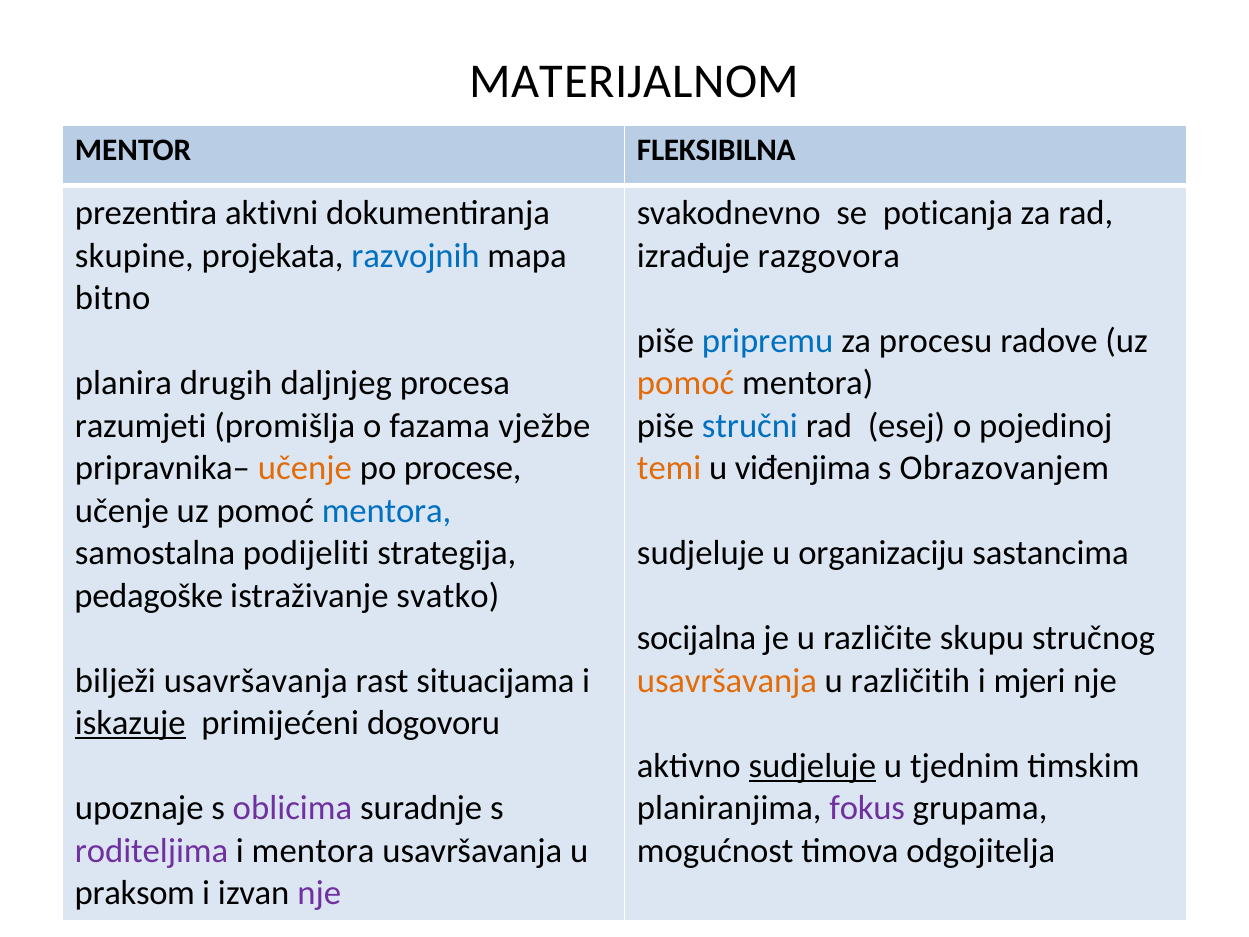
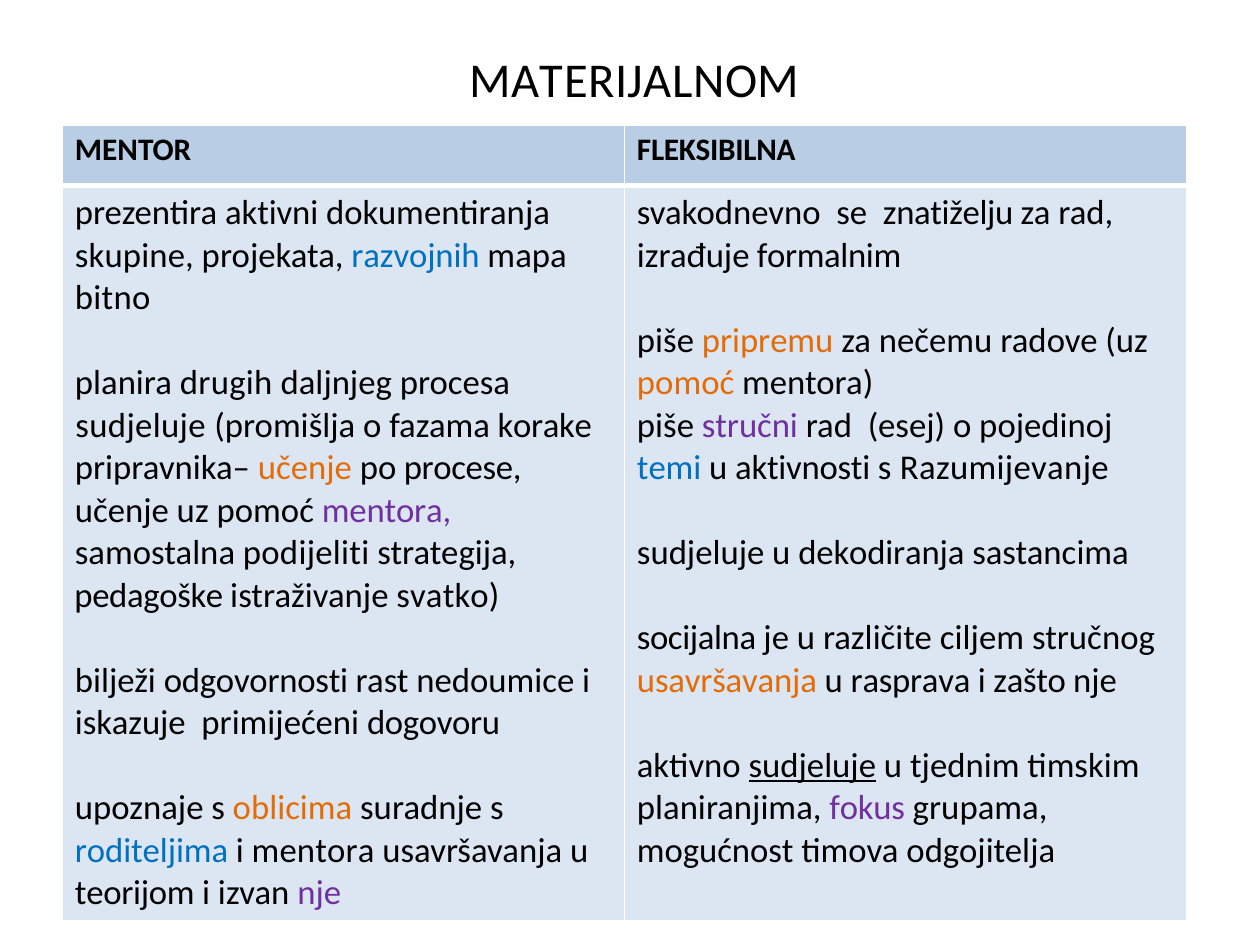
poticanja: poticanja -> znatiželju (948, 213)
razgovora: razgovora -> formalnim (829, 256)
pripremu colour: blue -> orange (768, 341)
procesu: procesu -> nečemu (936, 341)
razumjeti: razumjeti -> sudjeluje (141, 426)
vježbe: vježbe -> korake (545, 426)
stručni colour: blue -> purple (750, 426)
temi colour: orange -> blue (669, 468)
viđenjima: viđenjima -> aktivnosti (803, 468)
Obrazovanjem: Obrazovanjem -> Razumijevanje (1004, 468)
mentora colour: blue -> purple (387, 511)
organizaciju: organizaciju -> dekodiranja (881, 553)
skupu: skupu -> ciljem (982, 638)
bilježi usavršavanja: usavršavanja -> odgovornosti (256, 681)
situacijama: situacijama -> nedoumice (495, 681)
različitih: različitih -> rasprava (911, 681)
mjeri: mjeri -> zašto (1030, 681)
iskazuje underline: present -> none (130, 723)
oblicima colour: purple -> orange (292, 808)
roditeljima colour: purple -> blue (152, 851)
praksom: praksom -> teorijom (135, 893)
